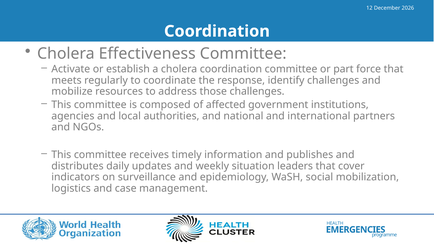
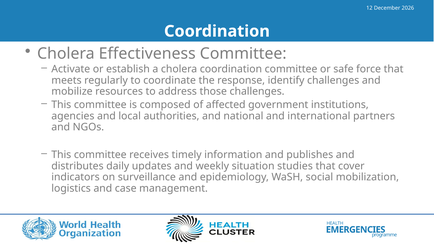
part: part -> safe (343, 69)
leaders: leaders -> studies (295, 166)
